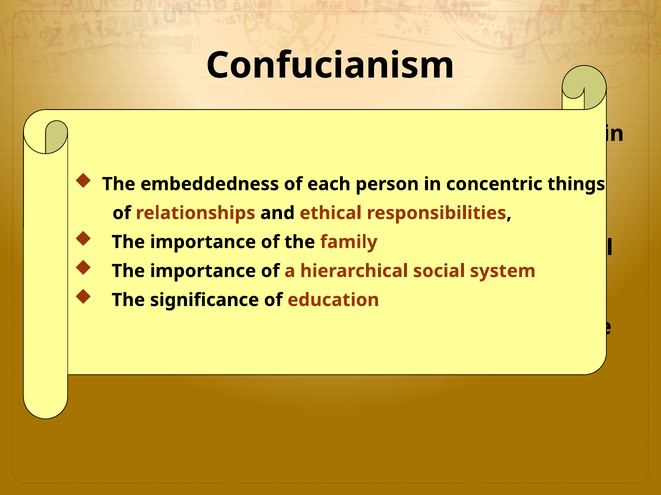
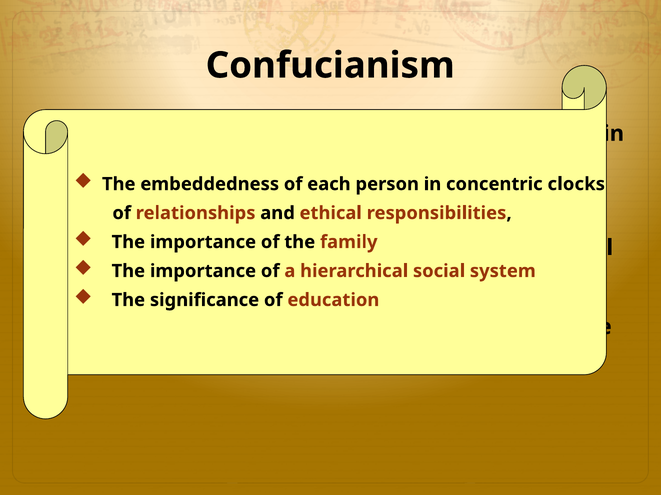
things: things -> clocks (576, 184)
